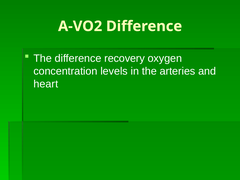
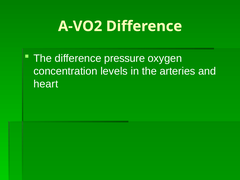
recovery: recovery -> pressure (125, 58)
